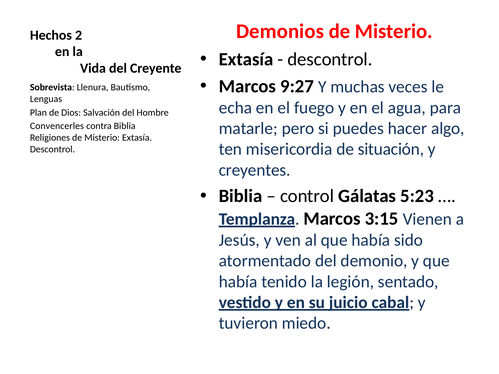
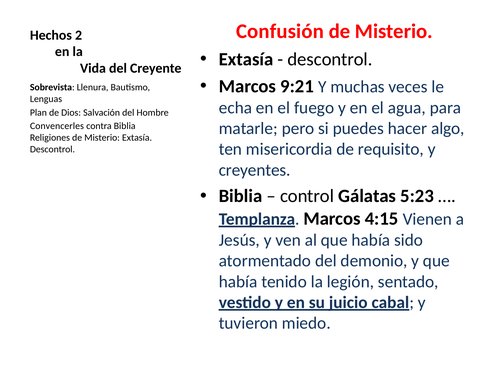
Demonios: Demonios -> Confusión (280, 31)
9:27: 9:27 -> 9:21 (297, 86)
situación: situación -> requisito (391, 149)
3:15: 3:15 -> 4:15 (382, 219)
